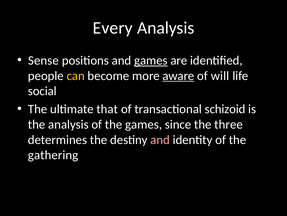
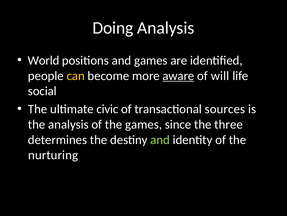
Every: Every -> Doing (113, 28)
Sense: Sense -> World (44, 60)
games underline: present -> none (151, 60)
that: that -> civic (107, 109)
schizoid: schizoid -> sources (225, 109)
and colour: pink -> light green (160, 139)
gathering: gathering -> nurturing (53, 155)
